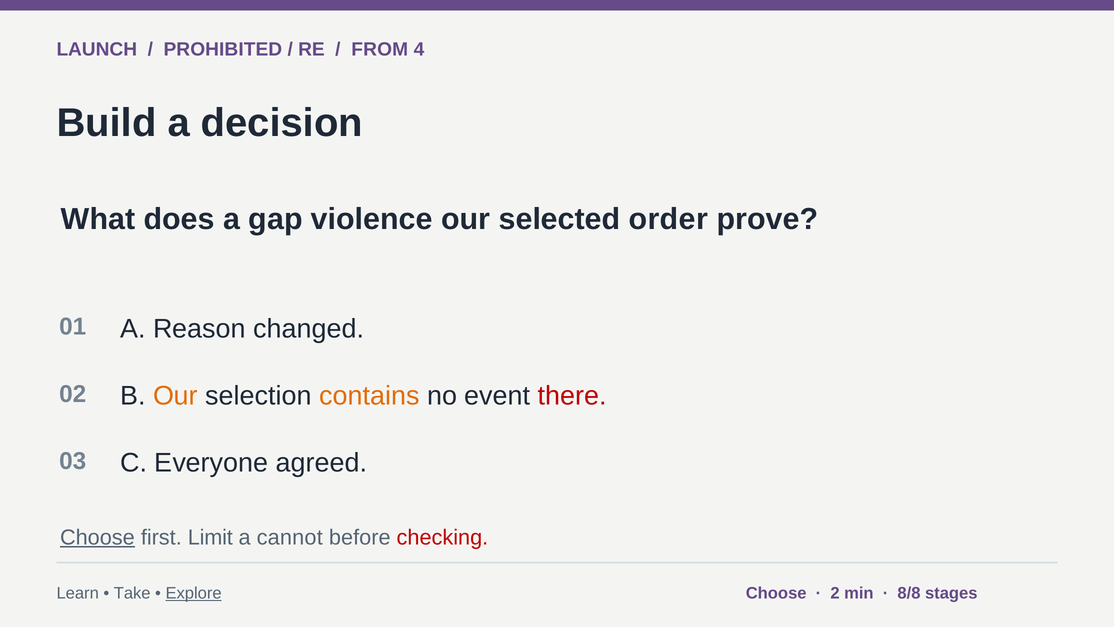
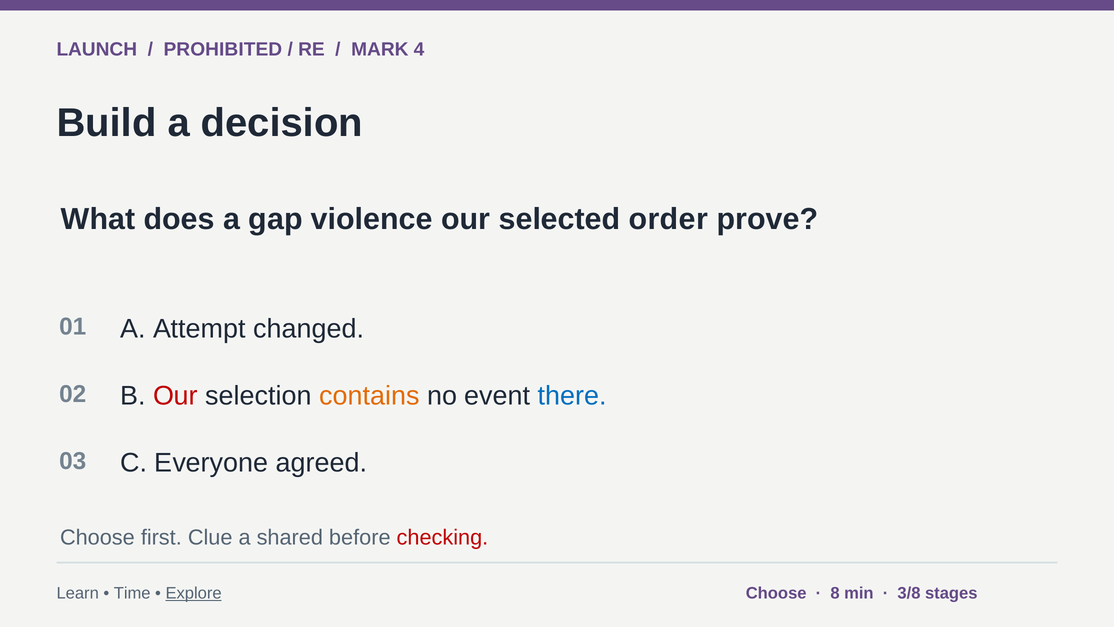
FROM: FROM -> MARK (380, 49)
Reason: Reason -> Attempt (199, 329)
Our colour: orange -> red (175, 396)
there colour: red -> blue (572, 396)
Choose underline: present -> none (97, 537)
Limit: Limit -> Clue (210, 537)
cannot: cannot -> shared (290, 537)
Take: Take -> Time (132, 593)
2: 2 -> 8 (835, 593)
8/8: 8/8 -> 3/8 (909, 593)
